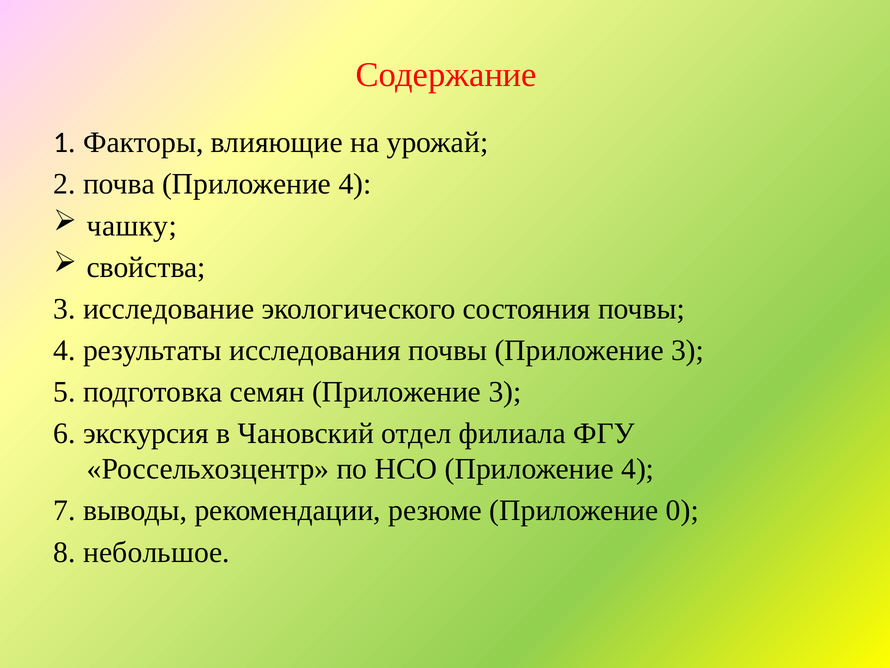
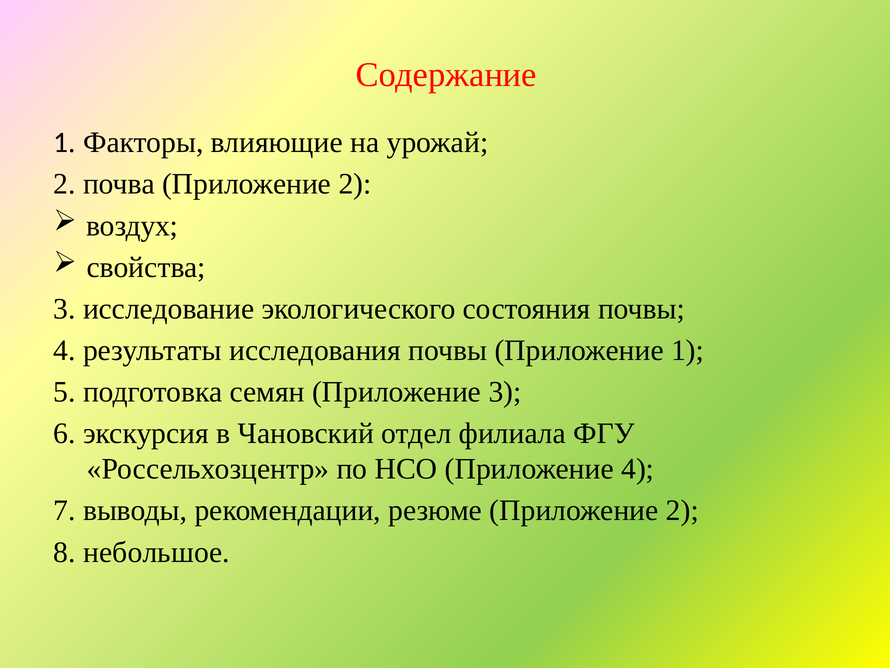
почва Приложение 4: 4 -> 2 (355, 184)
чашку: чашку -> воздух (132, 226)
почвы Приложение 3: 3 -> 1 (688, 350)
резюме Приложение 0: 0 -> 2 (682, 510)
